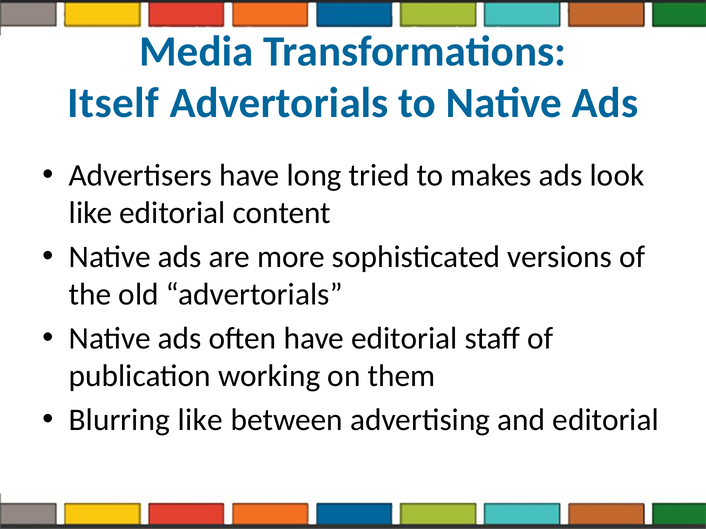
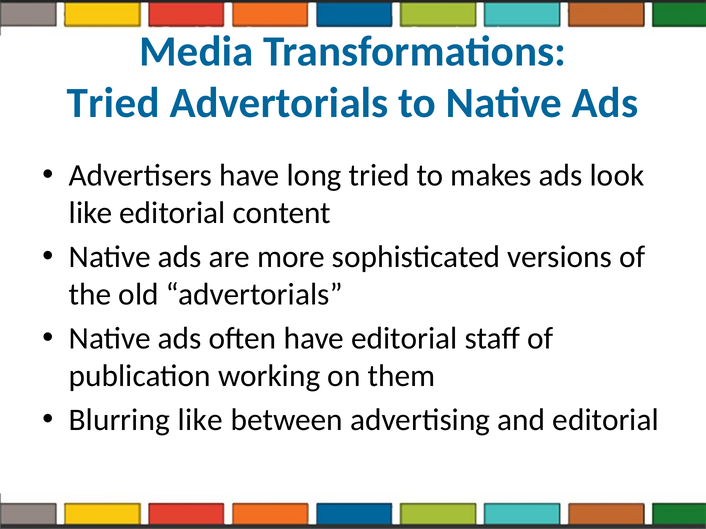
Itself: Itself -> Tried (113, 103)
